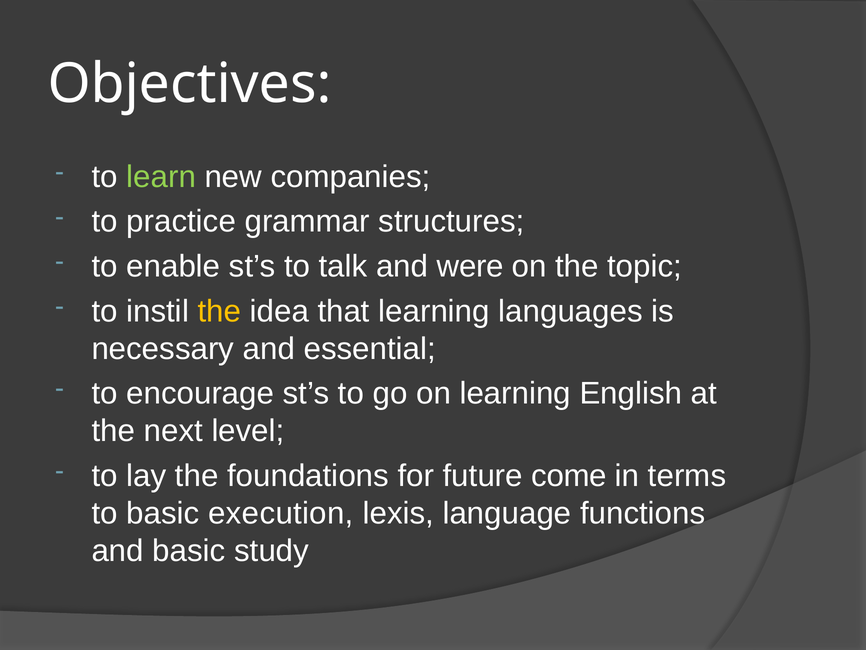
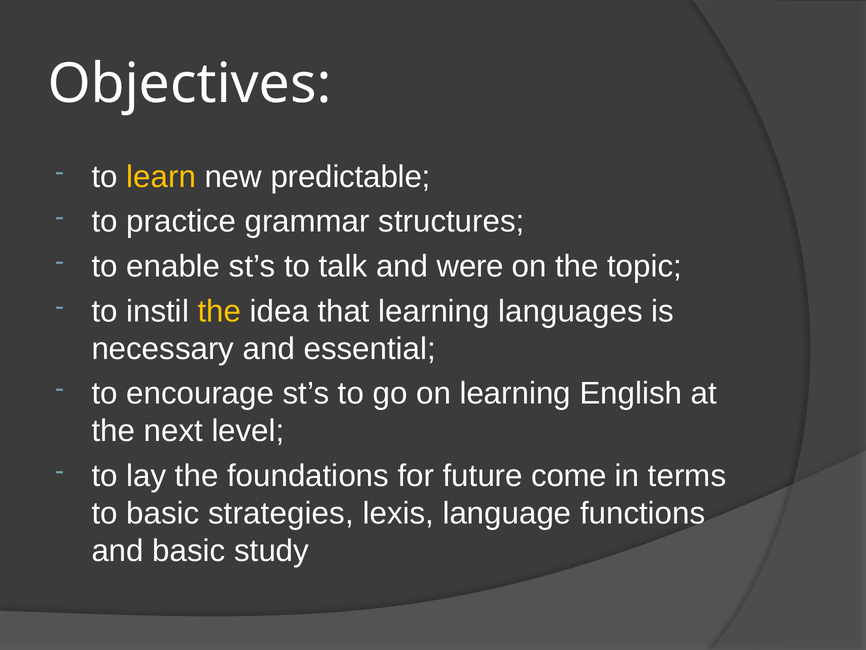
learn colour: light green -> yellow (161, 177)
companies: companies -> predictable (351, 177)
execution: execution -> strategies (281, 513)
